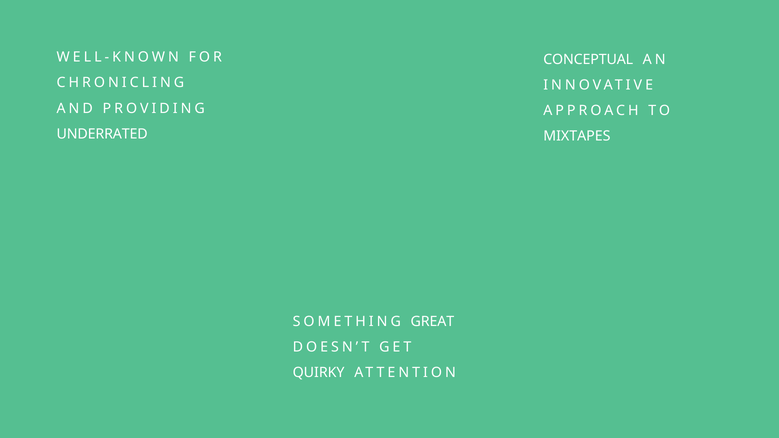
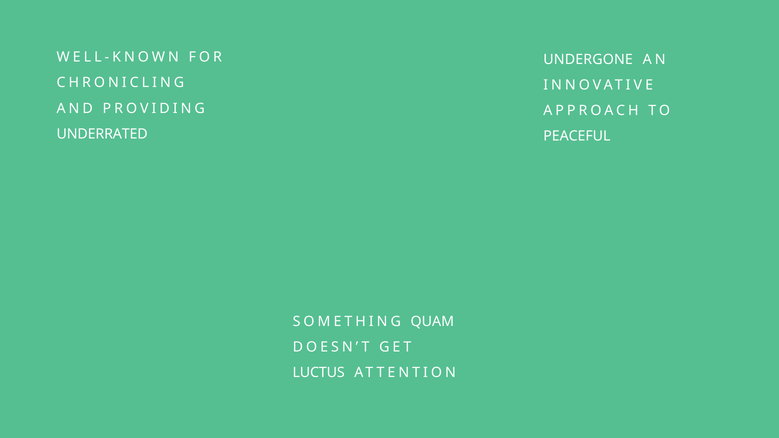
CONCEPTUAL: CONCEPTUAL -> UNDERGONE (588, 59)
MIXTAPES: MIXTAPES -> PEACEFUL (577, 136)
GREAT: GREAT -> QUAM (432, 322)
QUIRKY: QUIRKY -> LUCTUS (319, 373)
